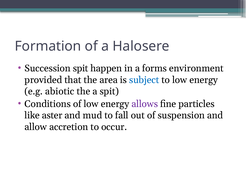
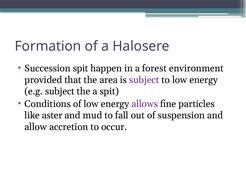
forms: forms -> forest (154, 68)
subject colour: blue -> purple (144, 80)
e.g abiotic: abiotic -> subject (60, 91)
